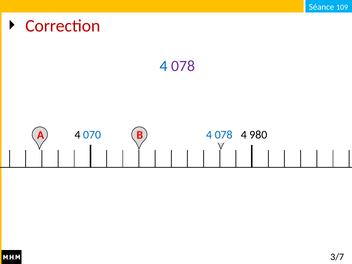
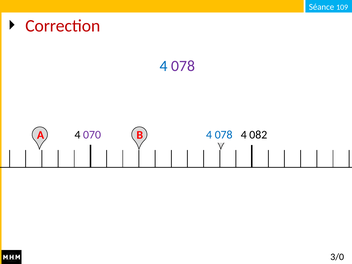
070 colour: blue -> purple (92, 135)
980: 980 -> 082 (258, 135)
3/7: 3/7 -> 3/0 (337, 257)
